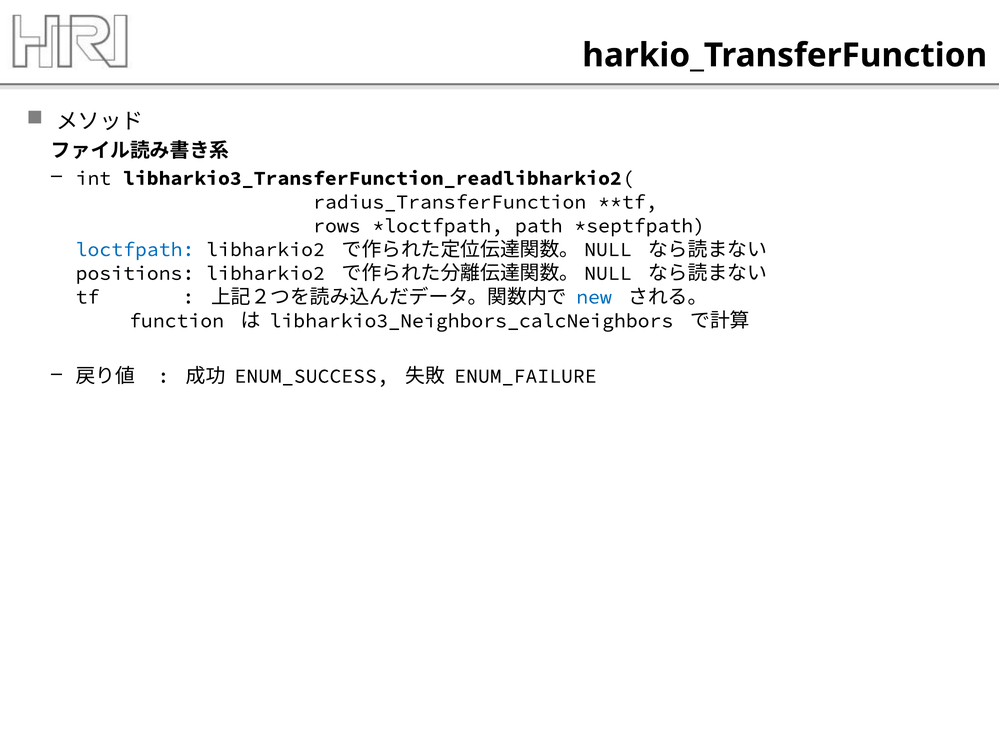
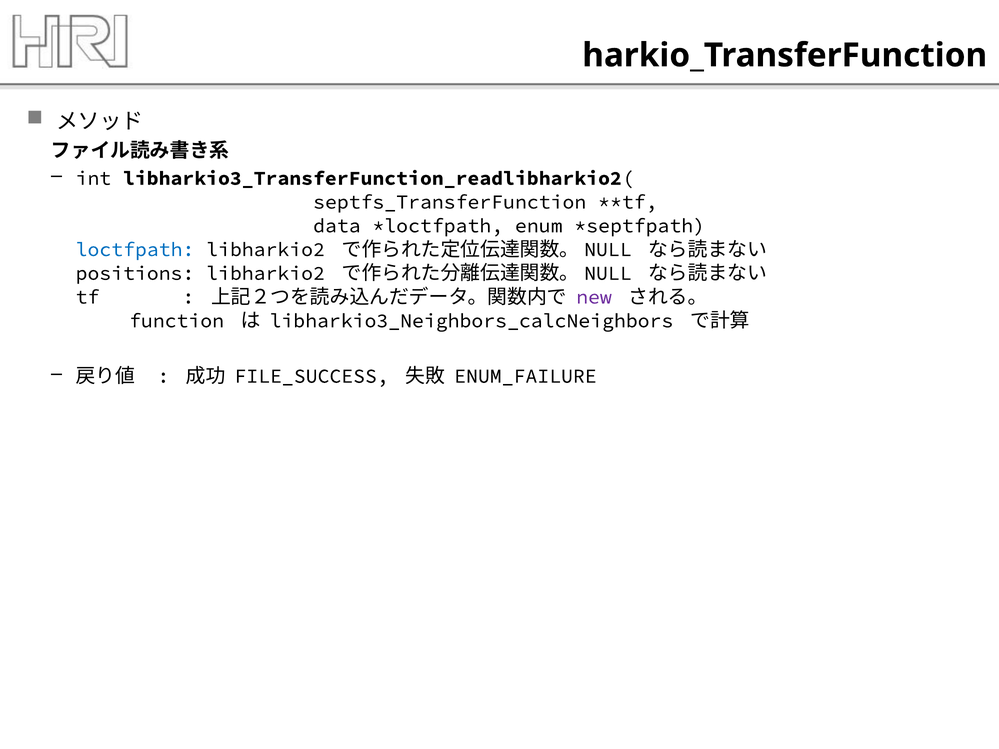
radius_TransferFunction: radius_TransferFunction -> septfs_TransferFunction (450, 202)
rows: rows -> data (337, 226)
path: path -> enum (539, 226)
new colour: blue -> purple (594, 297)
ENUM_SUCCESS: ENUM_SUCCESS -> FILE_SUCCESS (312, 376)
